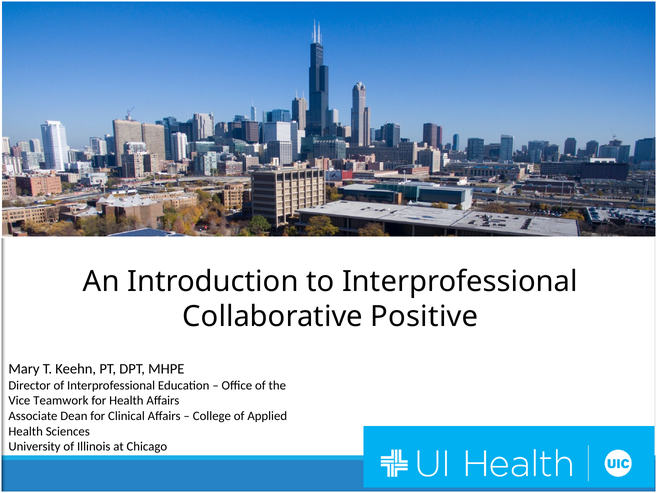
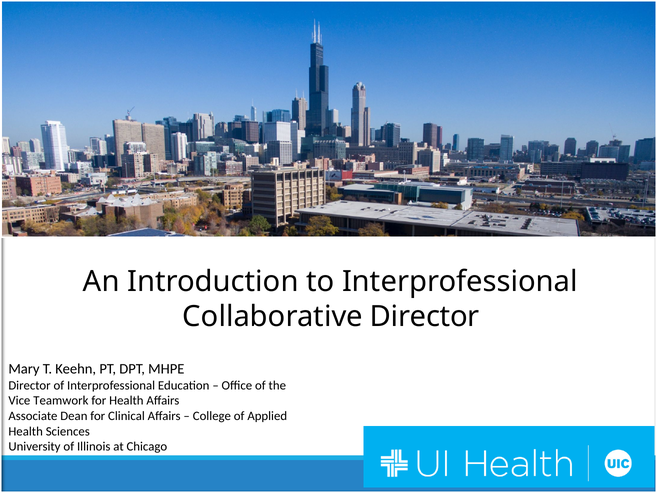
Collaborative Positive: Positive -> Director (425, 316)
